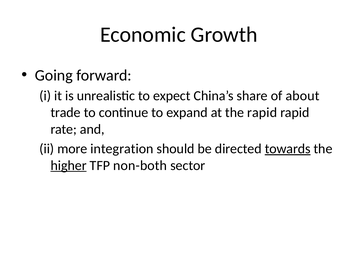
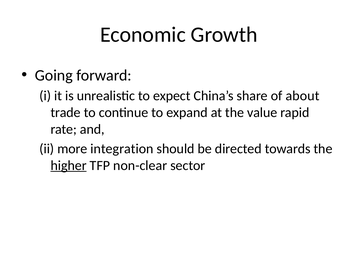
the rapid: rapid -> value (262, 112)
towards underline: present -> none (288, 148)
non-both: non-both -> non-clear (140, 165)
